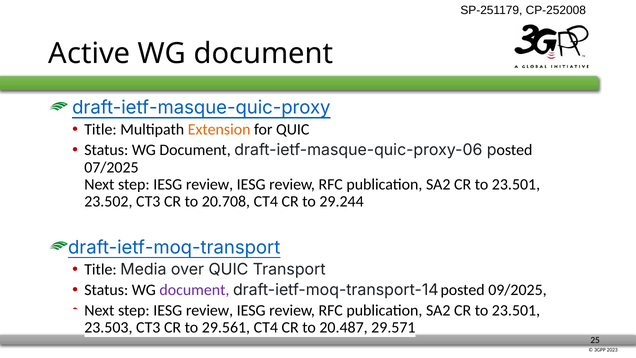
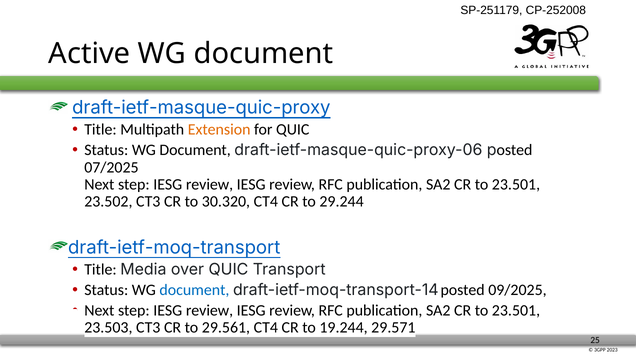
20.708: 20.708 -> 30.320 (226, 202)
document colour: purple -> blue (194, 290)
20.487: 20.487 -> 19.244 (344, 327)
